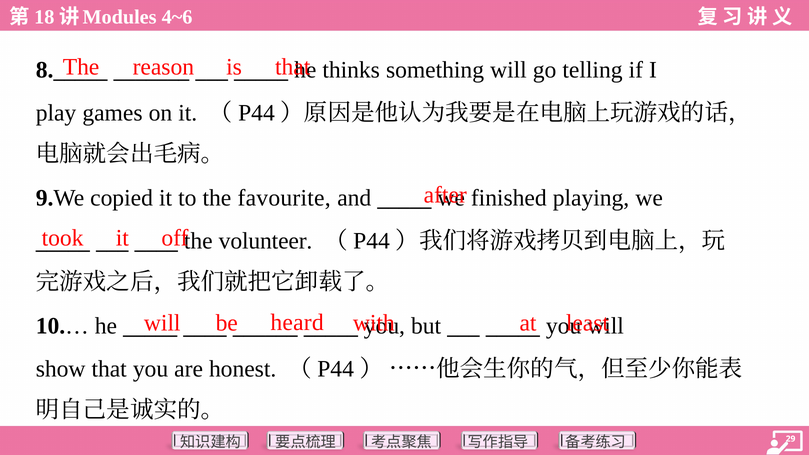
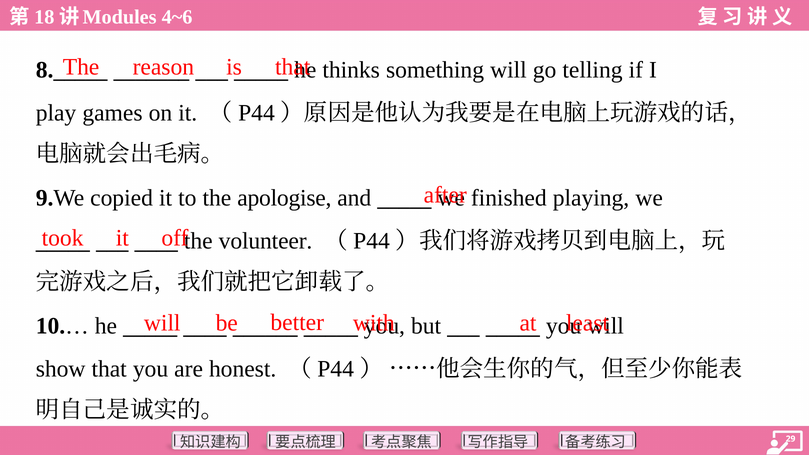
favourite: favourite -> apologise (284, 198)
heard: heard -> better (297, 322)
